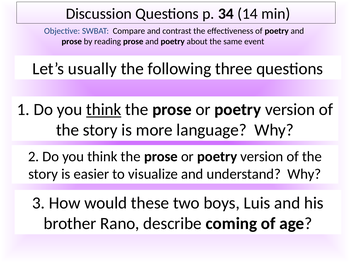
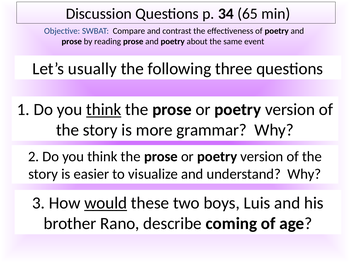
14: 14 -> 65 (248, 14)
language: language -> grammar (212, 130)
would underline: none -> present (106, 203)
